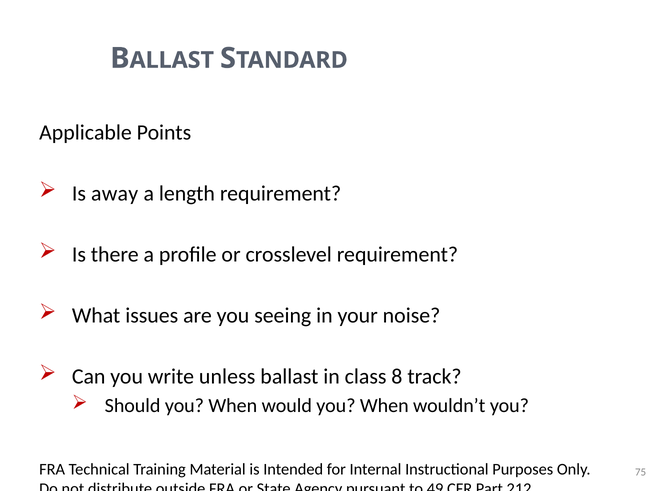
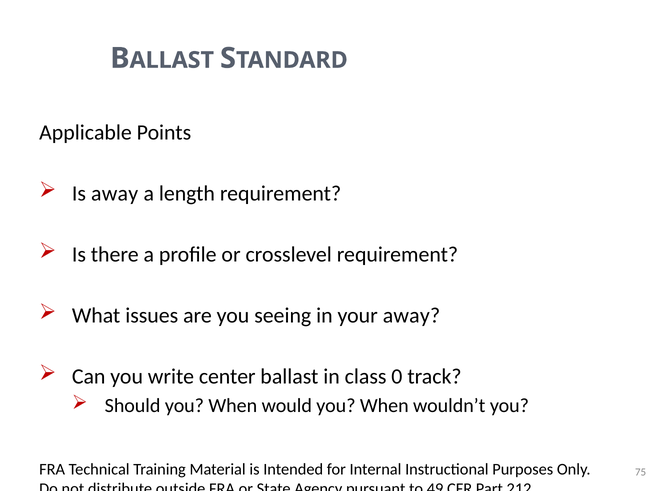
your noise: noise -> away (411, 316)
unless: unless -> center (227, 377)
8: 8 -> 0 (397, 377)
